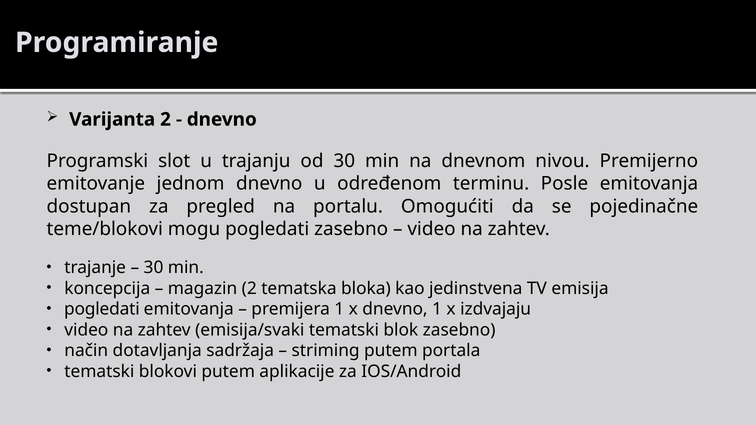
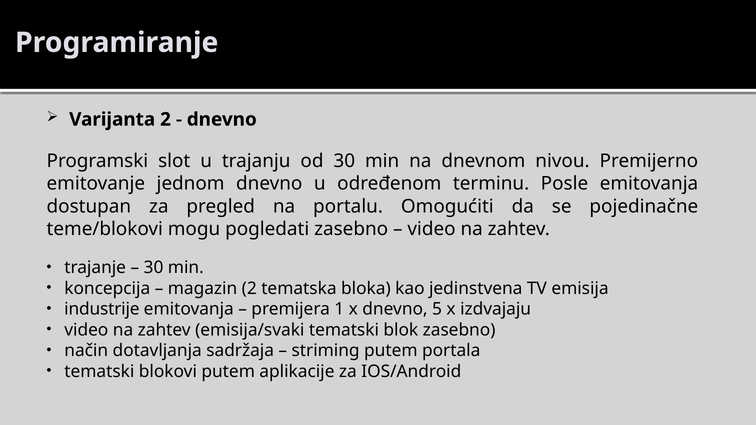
pogledati: pogledati -> industrije (102, 309)
dnevno 1: 1 -> 5 (437, 309)
